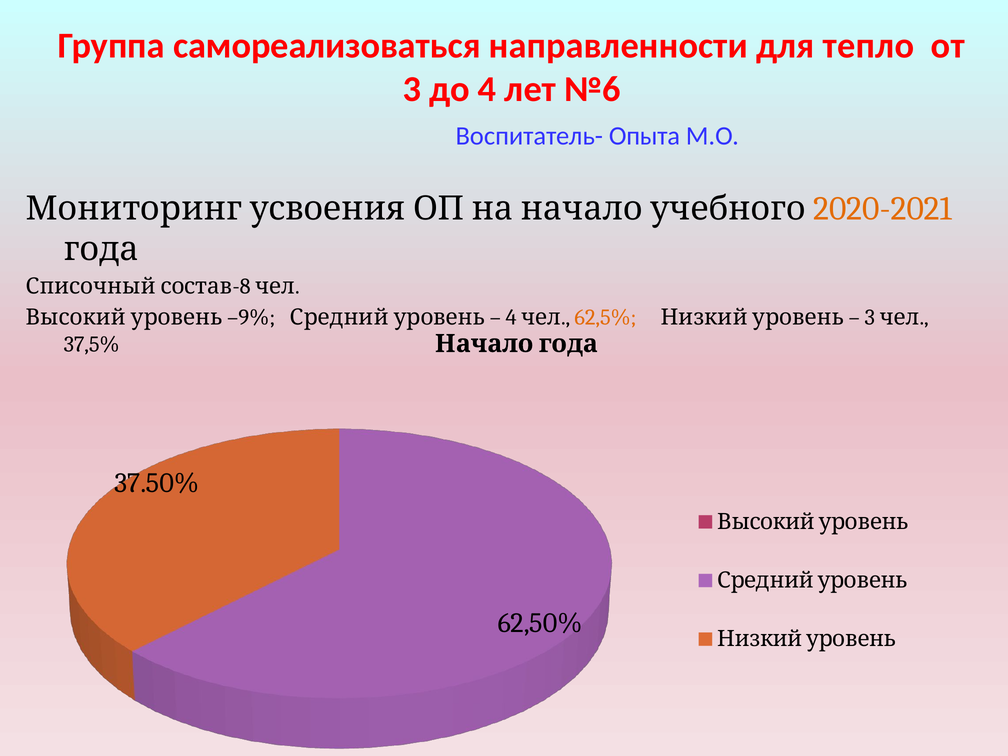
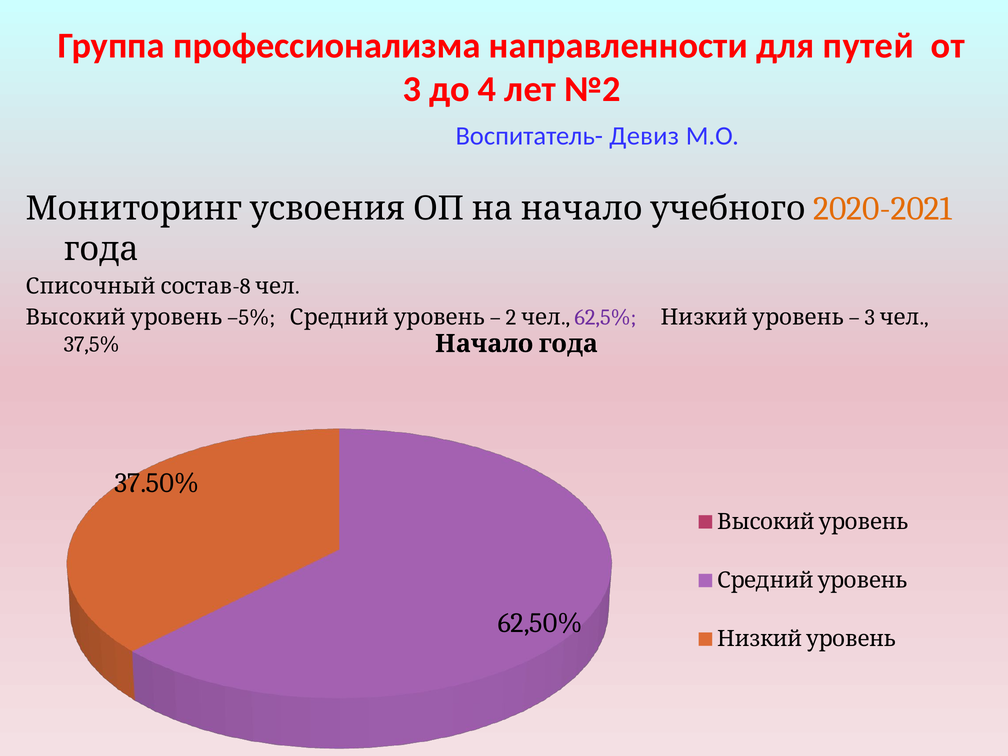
самореализоваться: самореализоваться -> профессионализма (327, 45)
тепло: тепло -> путей (868, 45)
№6: №6 -> №2 (593, 89)
Опыта: Опыта -> Девиз (644, 136)
–9%: –9% -> –5% (251, 318)
4: 4 -> 2 (511, 318)
62,5% colour: orange -> purple (605, 318)
